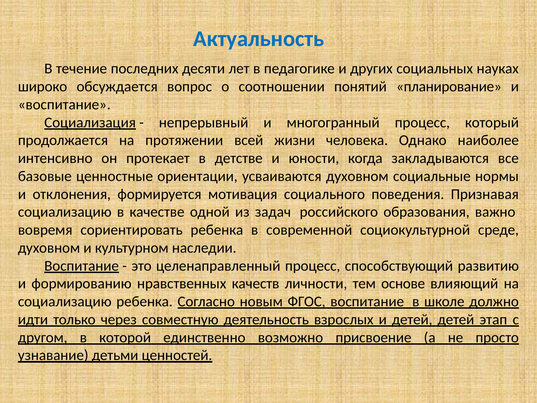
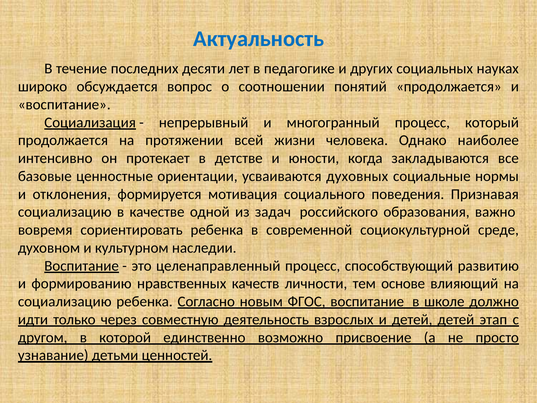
понятий планирование: планирование -> продолжается (449, 87)
усваиваются духовном: духовном -> духовных (357, 176)
